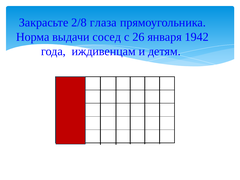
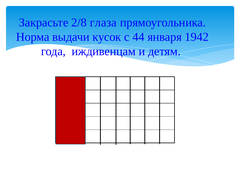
сосед: сосед -> кусок (107, 37)
26: 26 -> 44 (138, 37)
